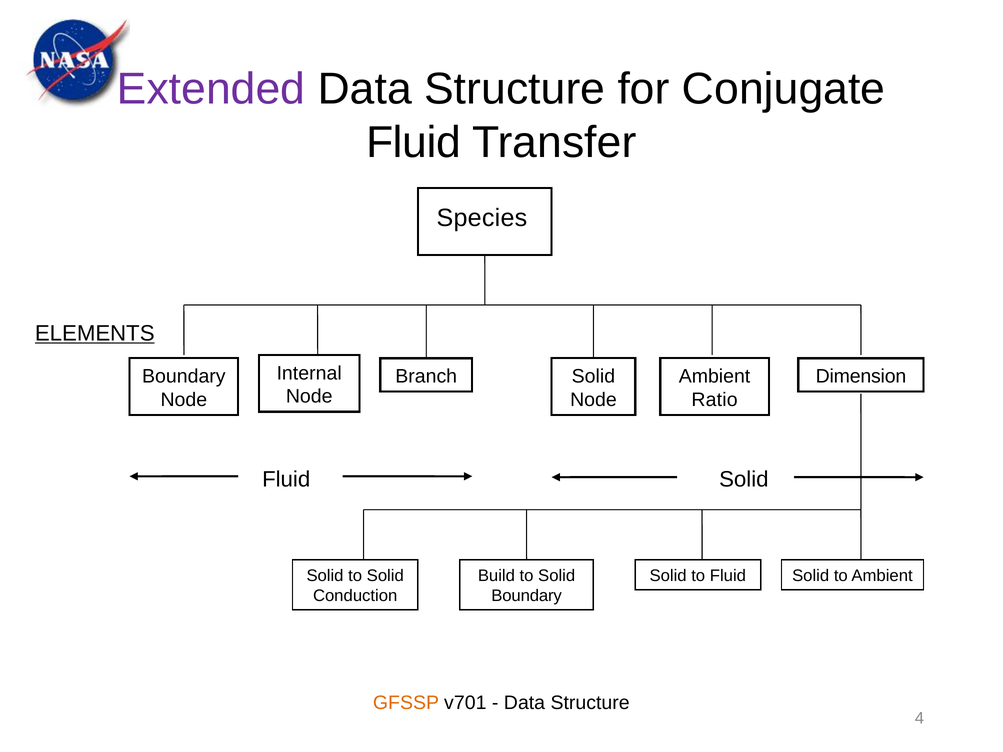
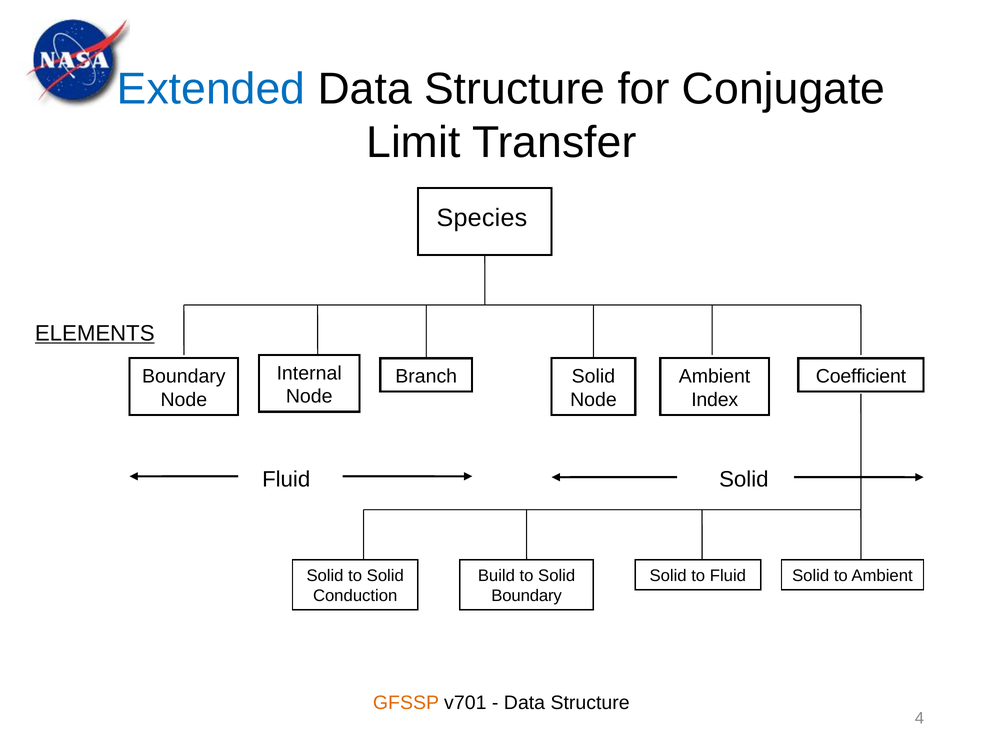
Extended colour: purple -> blue (211, 89)
Fluid: Fluid -> Limit (413, 143)
Dimension: Dimension -> Coefficient (861, 376)
Ratio: Ratio -> Index (715, 400)
